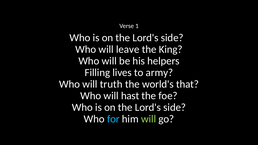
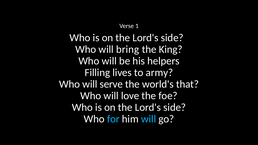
leave: leave -> bring (128, 49)
truth: truth -> serve (111, 84)
hast: hast -> love (130, 96)
will colour: light green -> light blue (149, 119)
